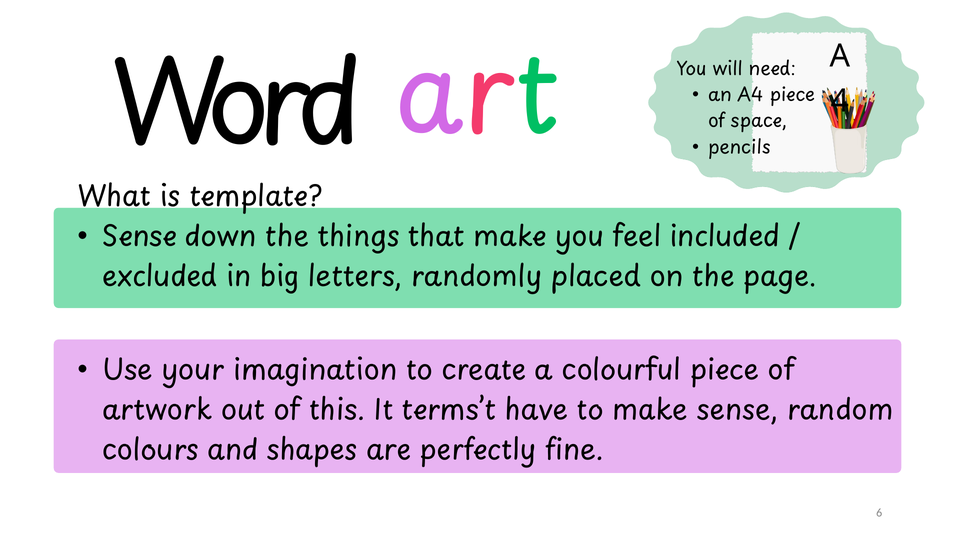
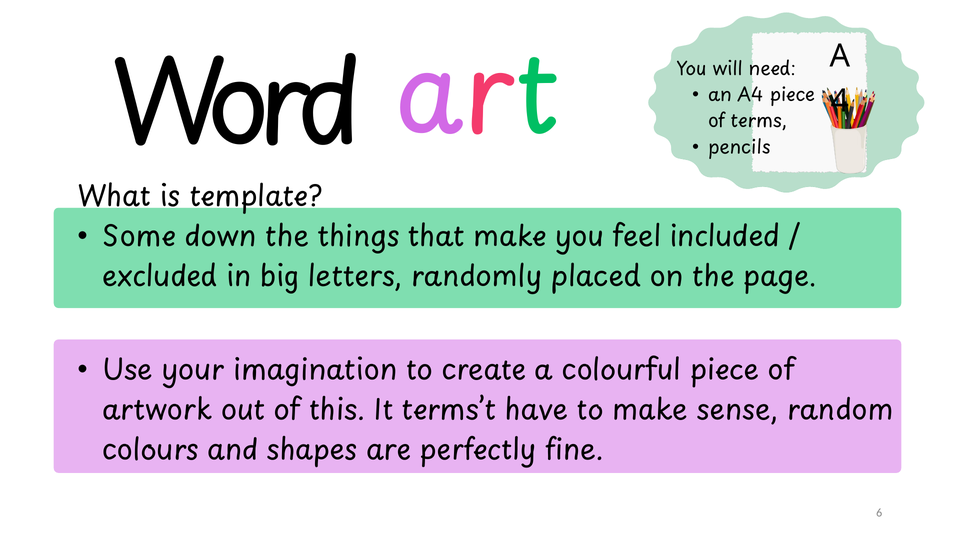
space: space -> terms (759, 121)
Sense: Sense -> Some (139, 237)
